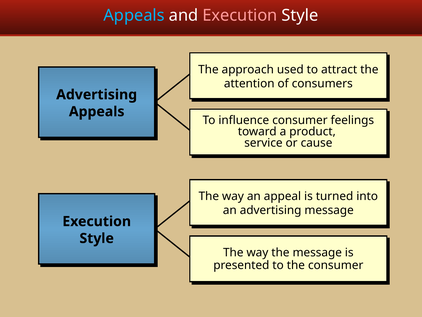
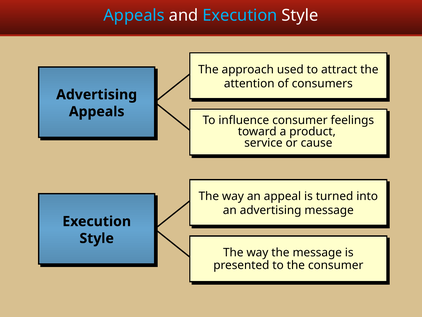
Execution colour: pink -> light blue (240, 15)
